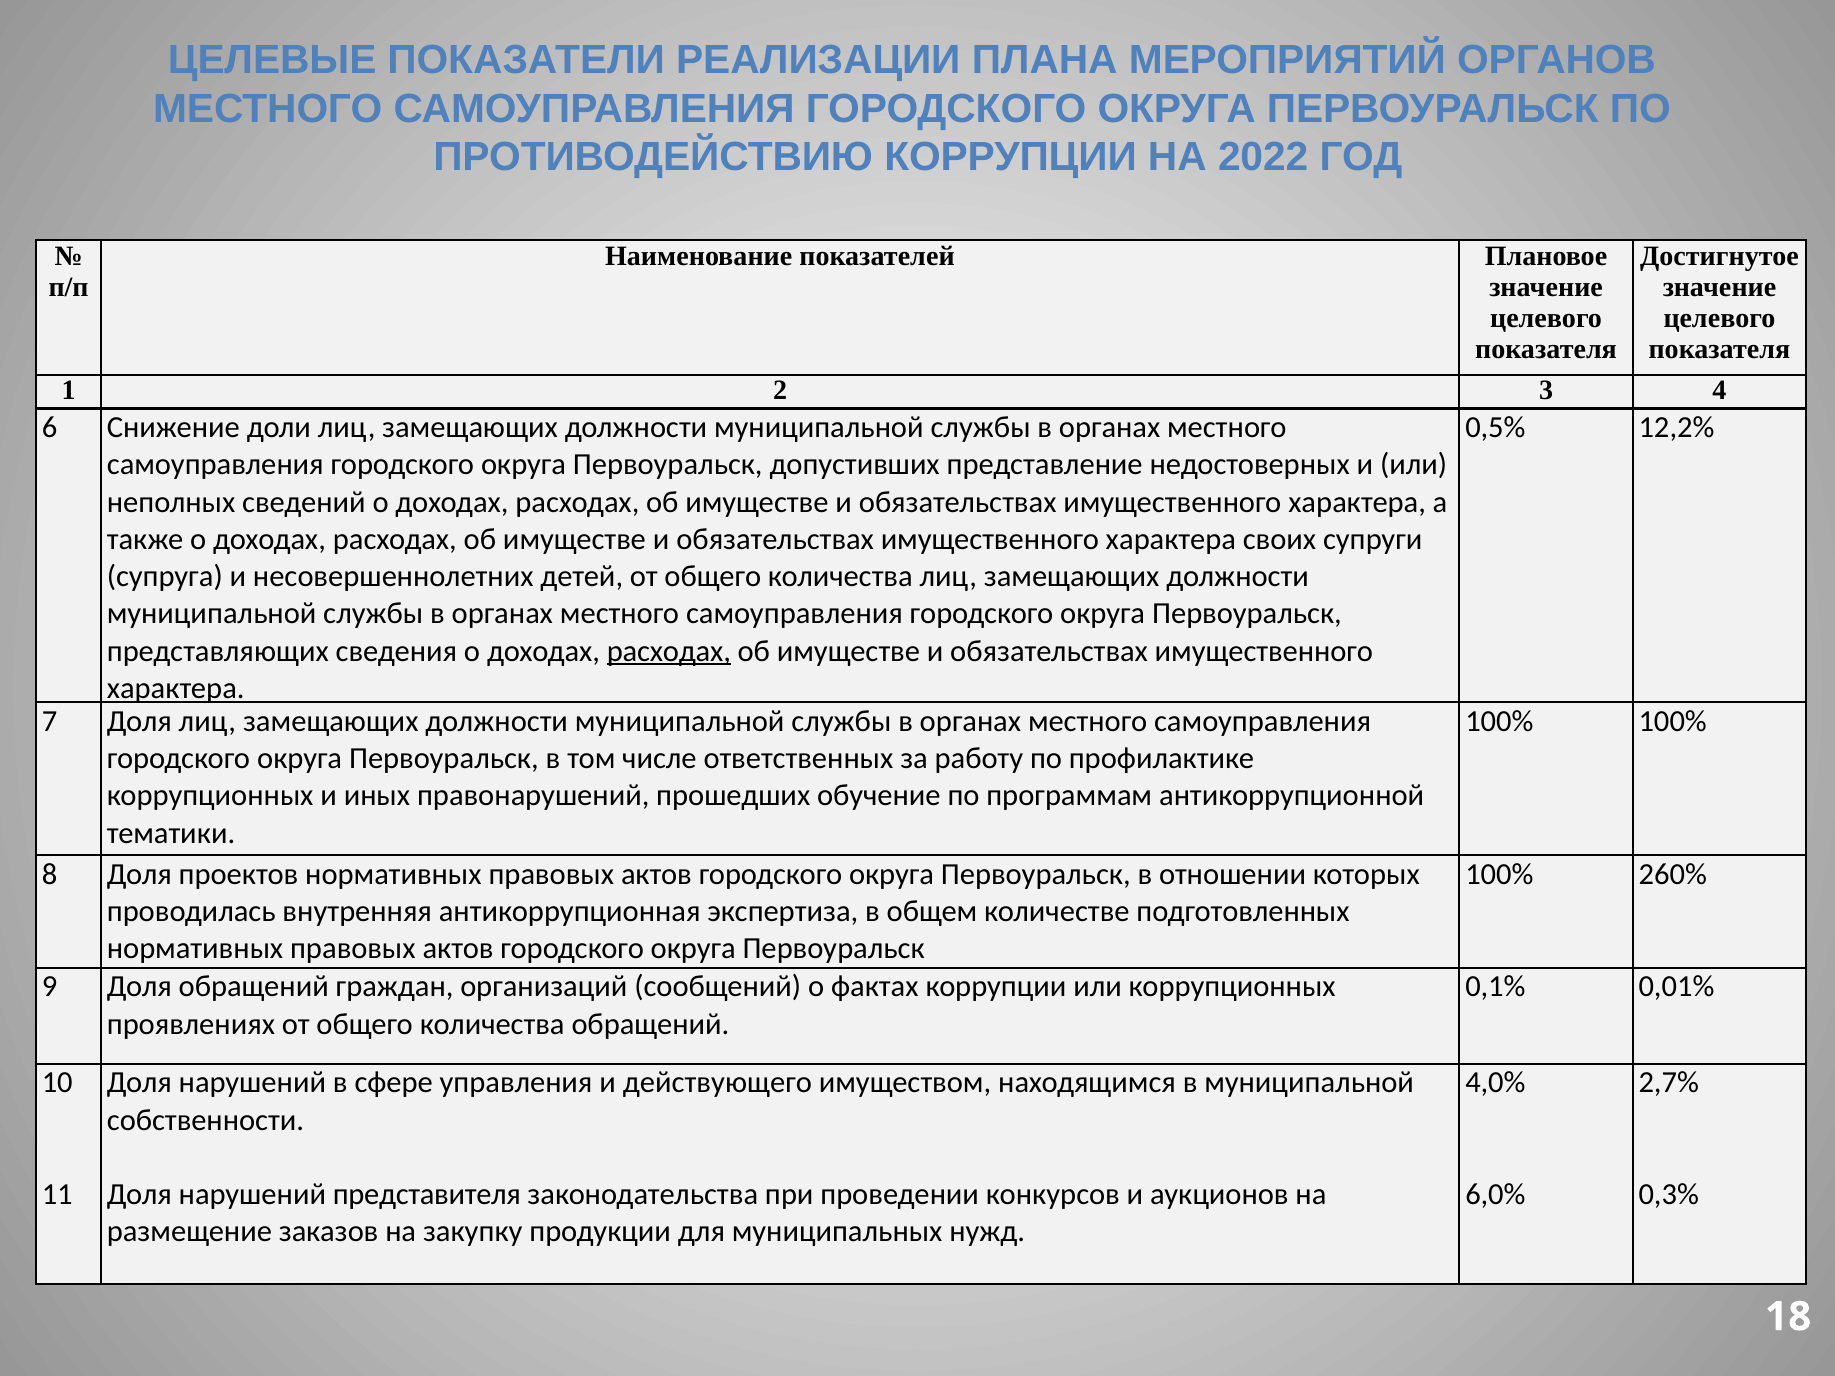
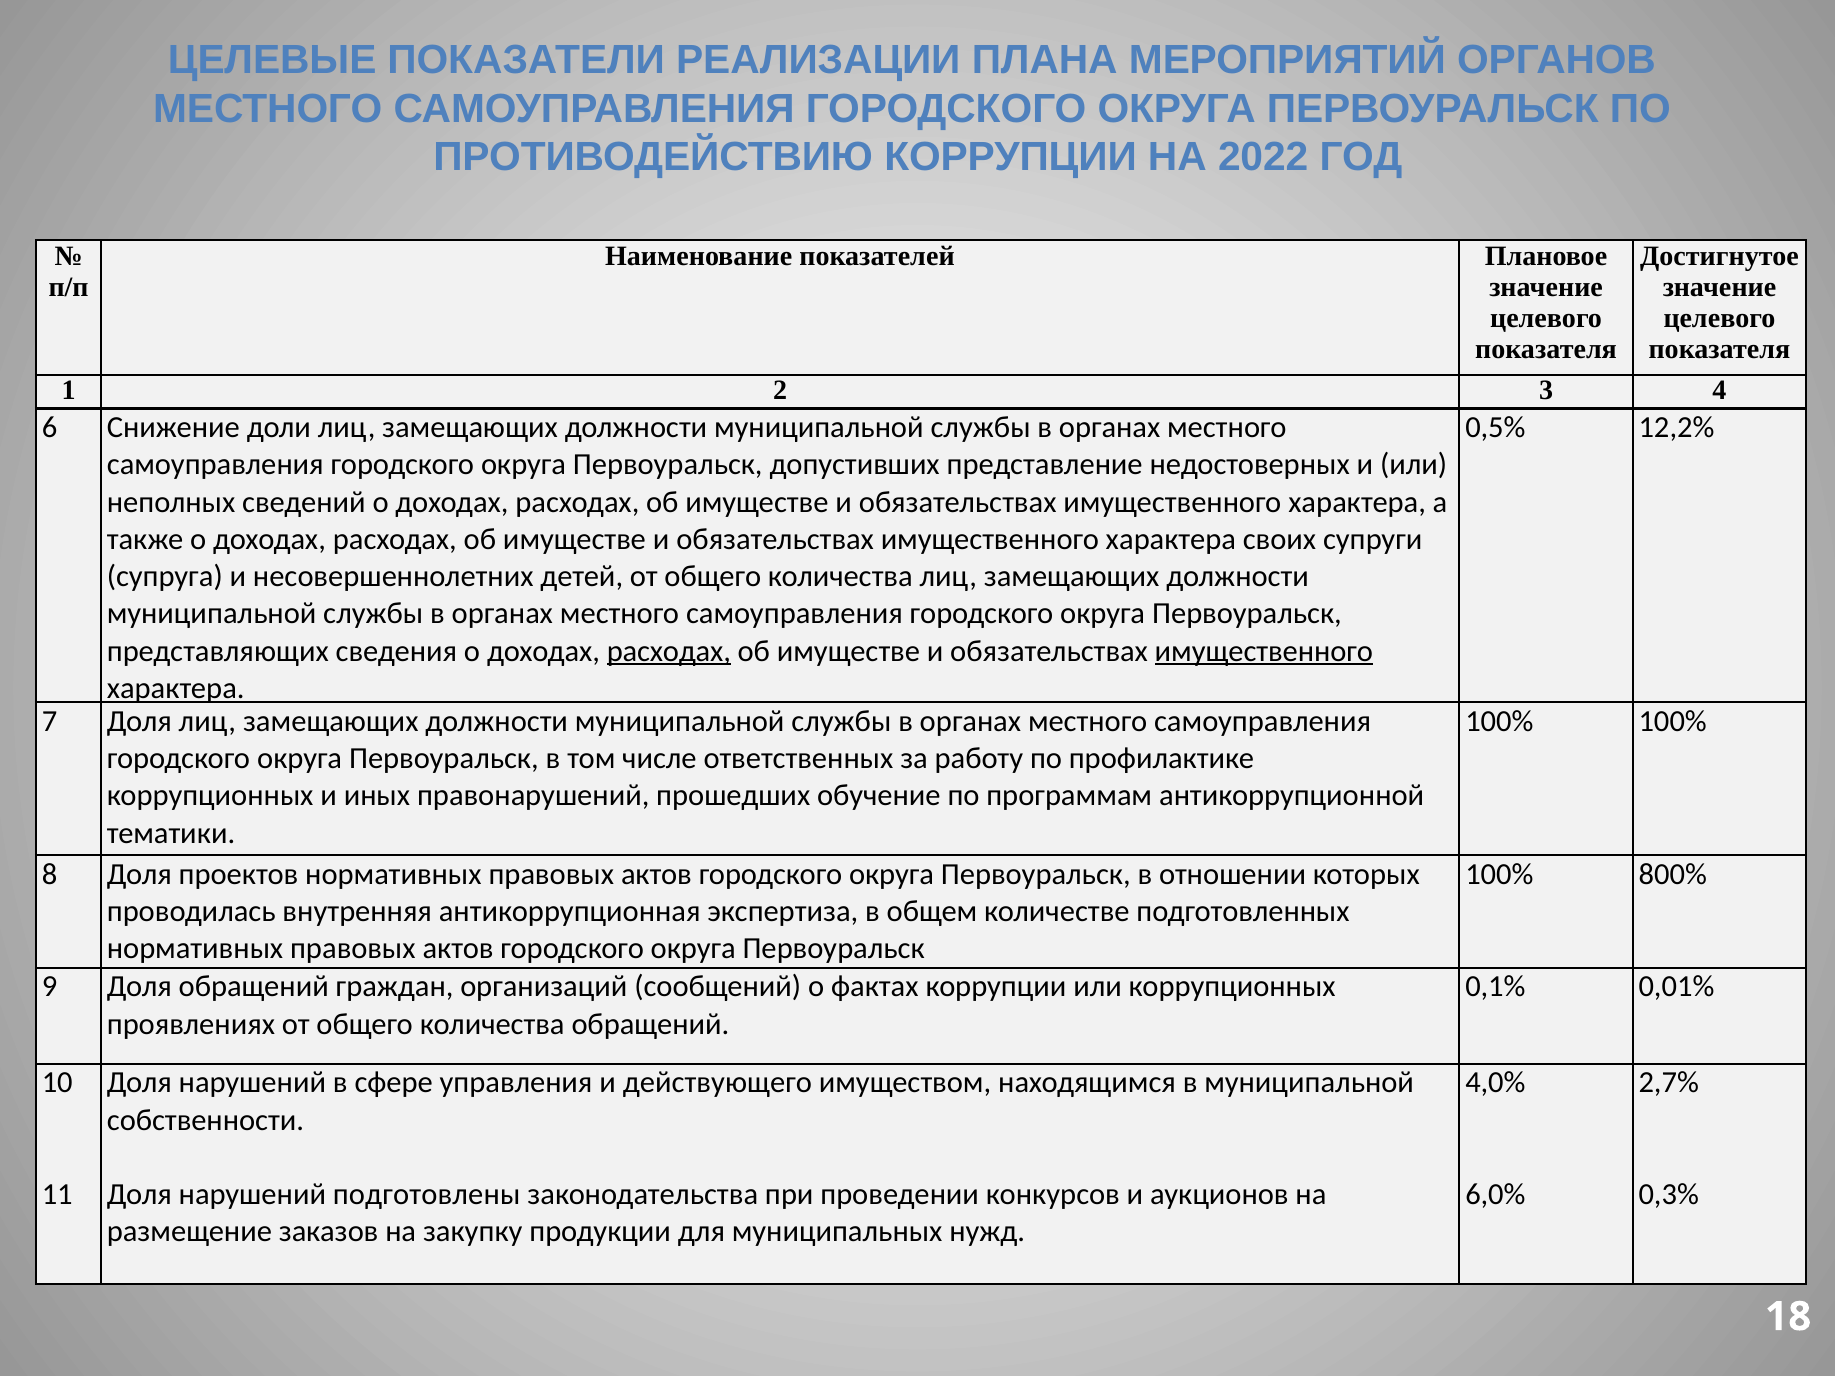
имущественного underline: none -> present (1264, 651)
260%: 260% -> 800% (1673, 874)
представителя: представителя -> подготовлены (427, 1195)
